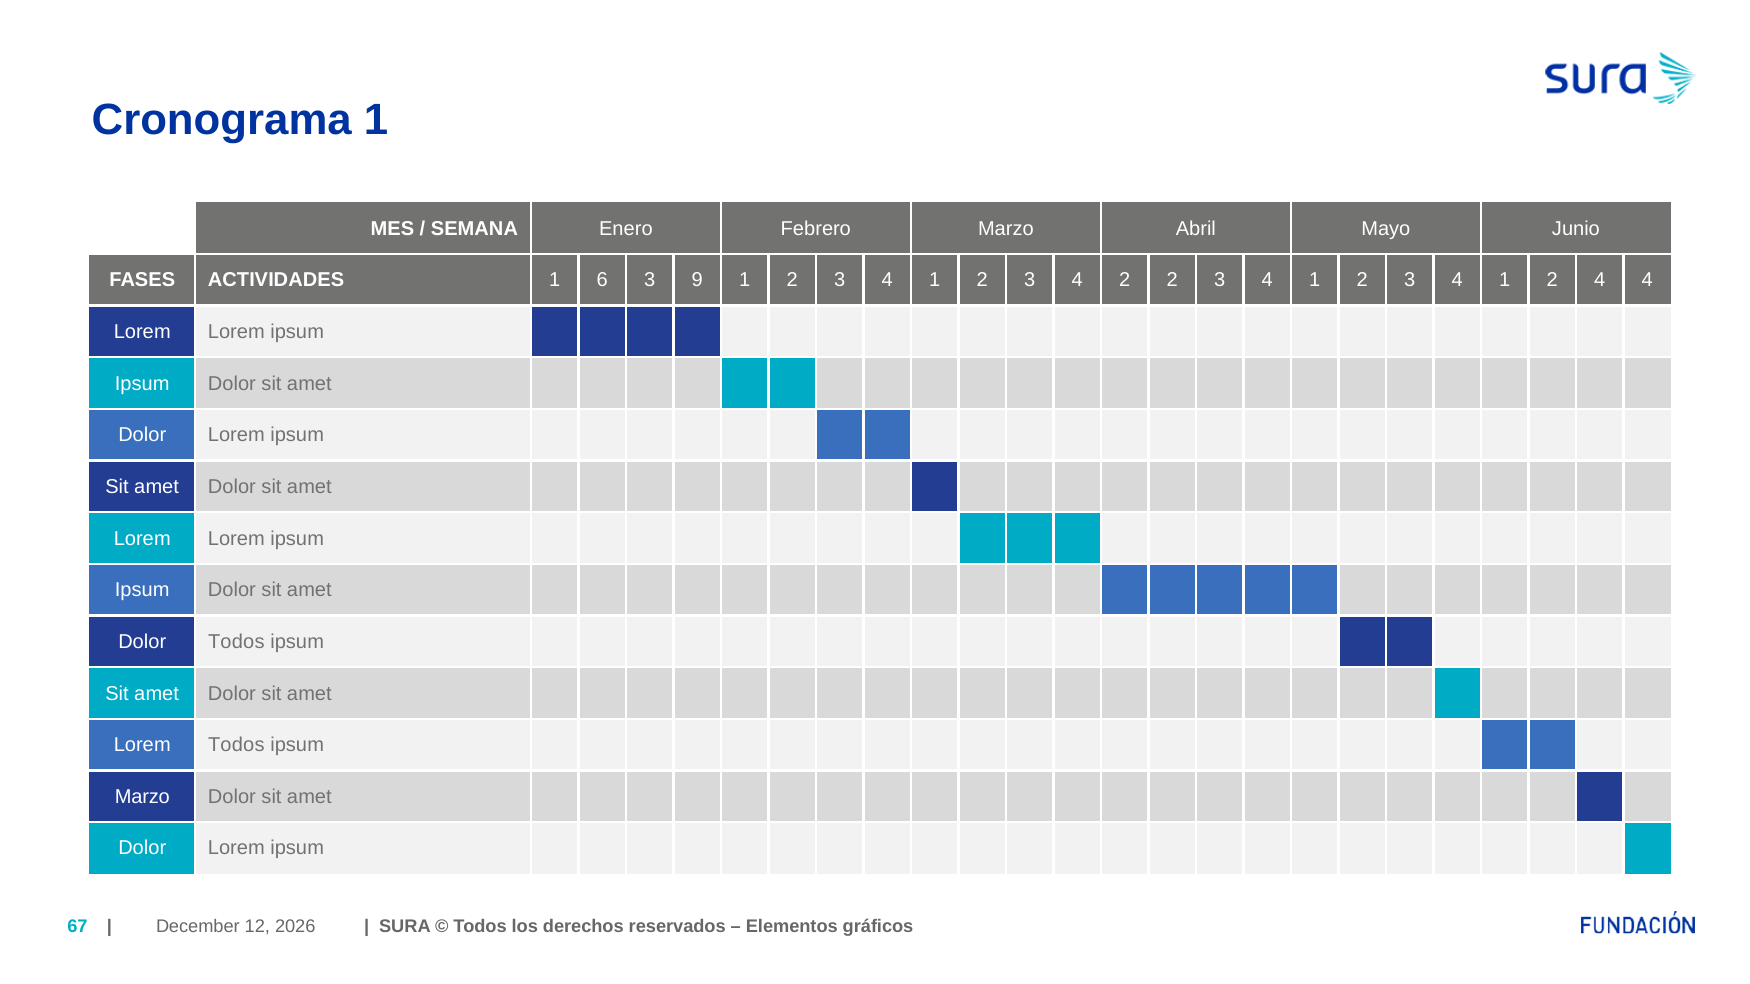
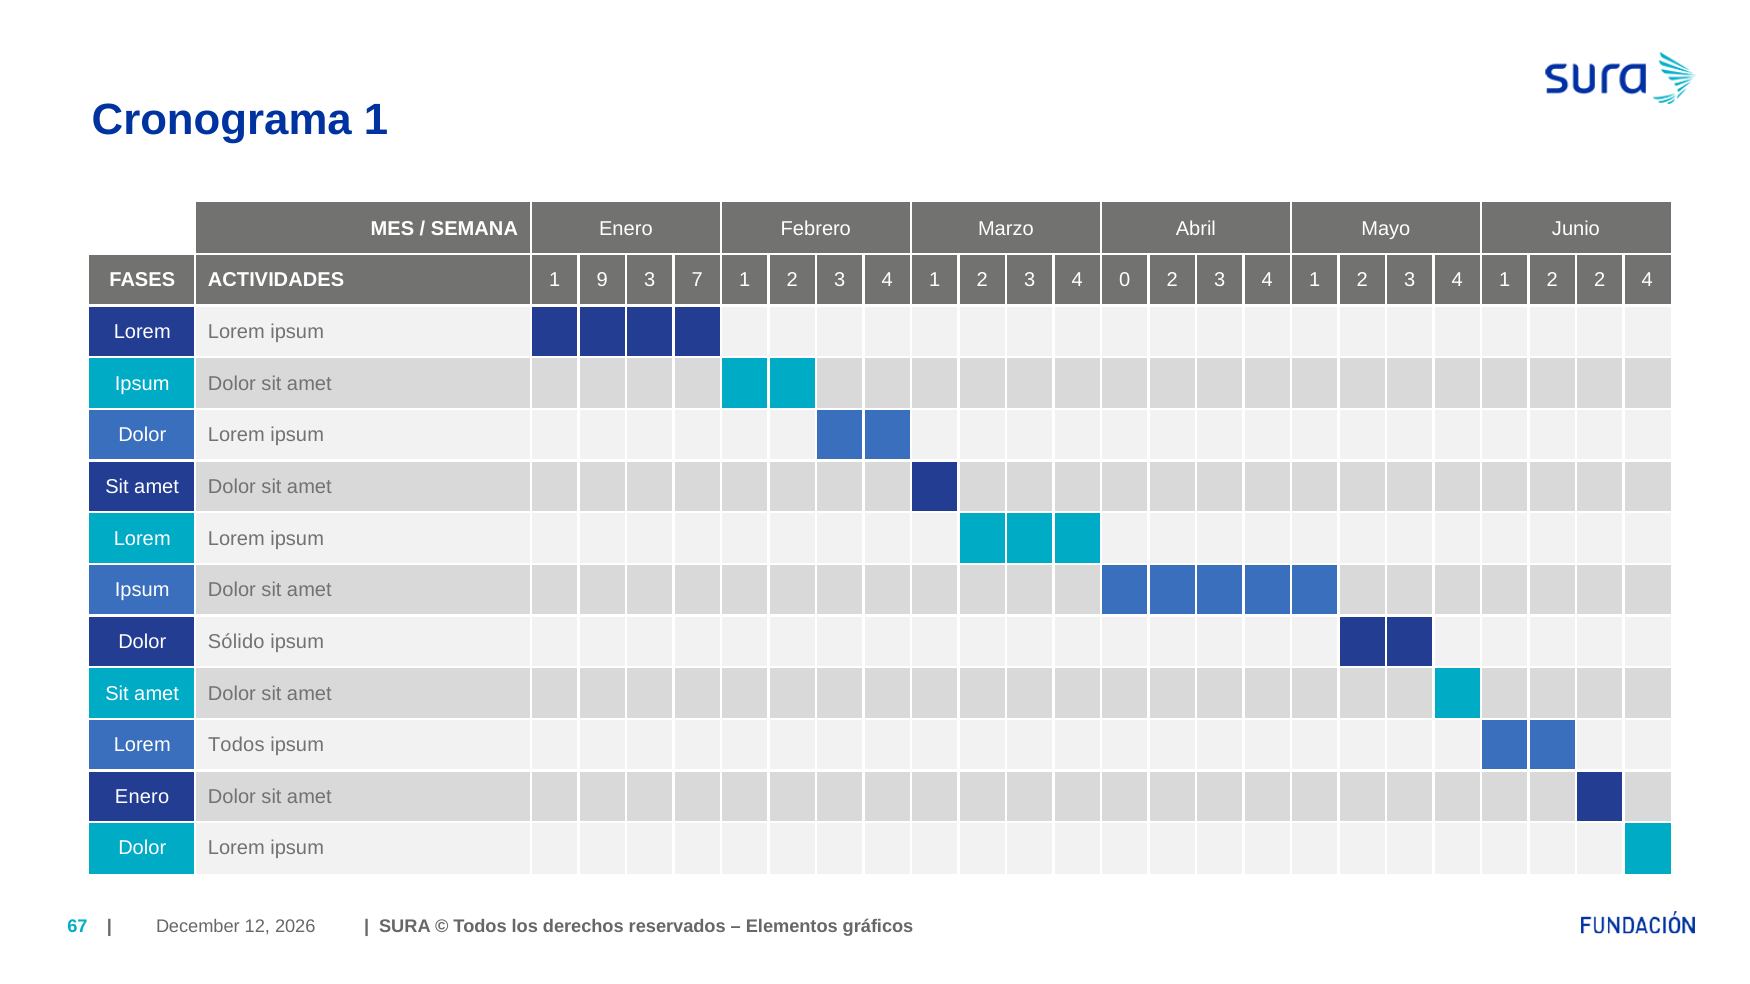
6: 6 -> 9 (602, 280)
9: 9 -> 7 (697, 280)
4 2: 2 -> 0 (1125, 280)
2 4: 4 -> 2 (1600, 280)
Dolor Todos: Todos -> Sólido (236, 642)
Marzo: Marzo -> Enero (142, 797)
